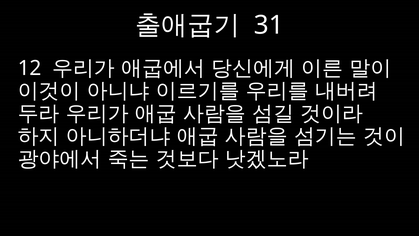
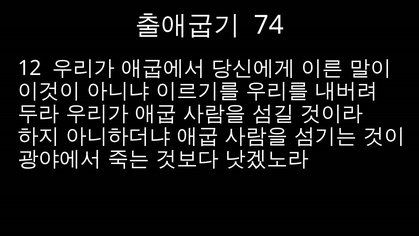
31: 31 -> 74 (269, 25)
